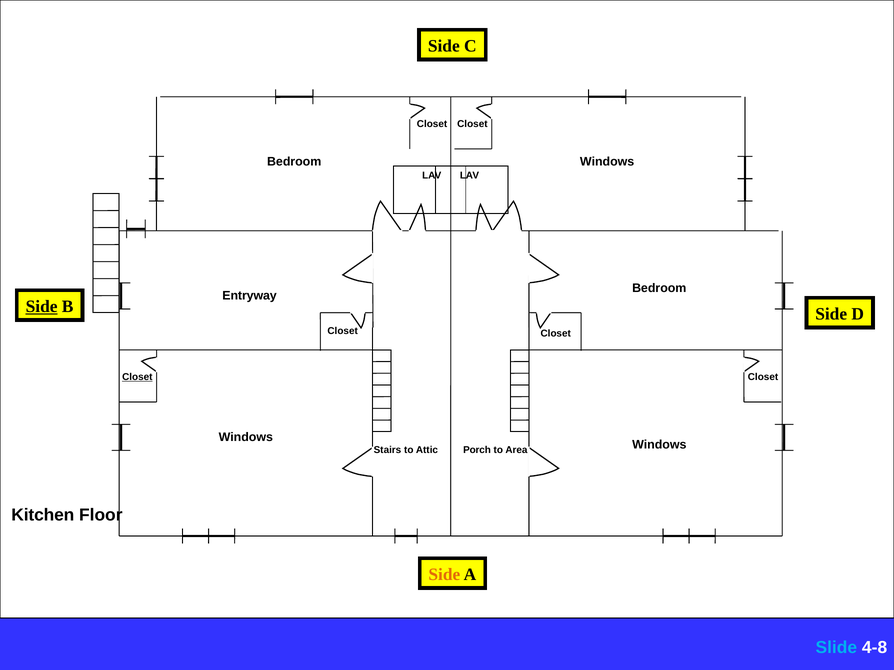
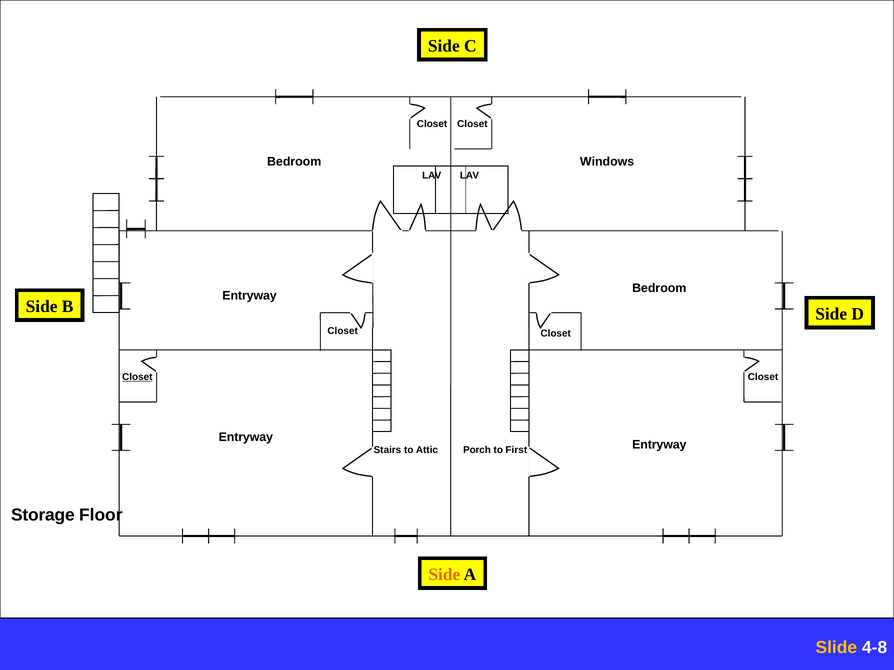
Side underline: present -> none (42, 307)
Windows: Windows -> Entryway (246, 437)
Windows: Windows -> Entryway (659, 445)
Area: Area -> First (516, 451)
Kitchen: Kitchen -> Storage (43, 515)
Slide colour: light blue -> yellow (836, 648)
